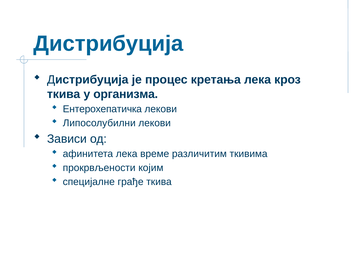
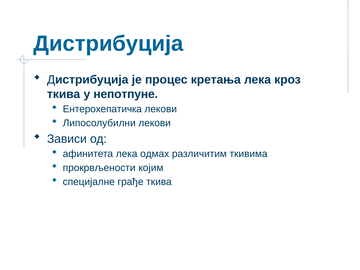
организма: организма -> непотпуне (126, 94)
време: време -> одмах (155, 154)
